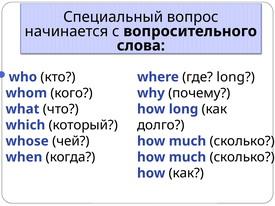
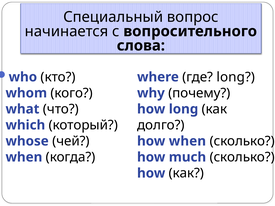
much: much -> when (187, 141)
